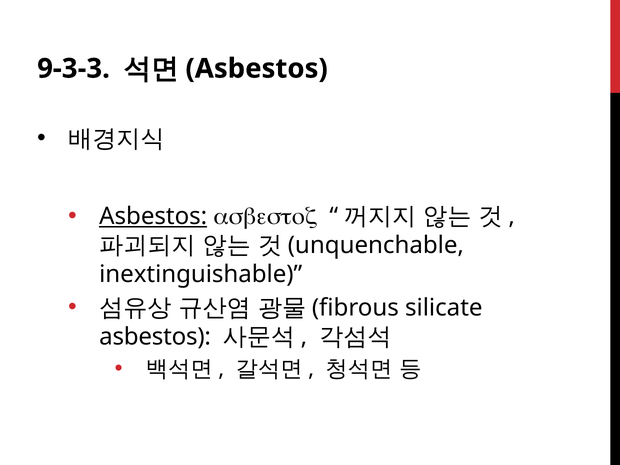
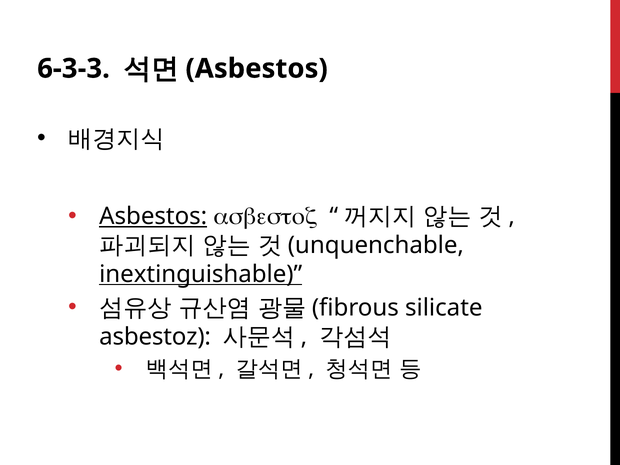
9-3-3: 9-3-3 -> 6-3-3 (74, 69)
inextinguishable underline: none -> present (201, 274)
asbestos: asbestos -> asbestoz (155, 337)
